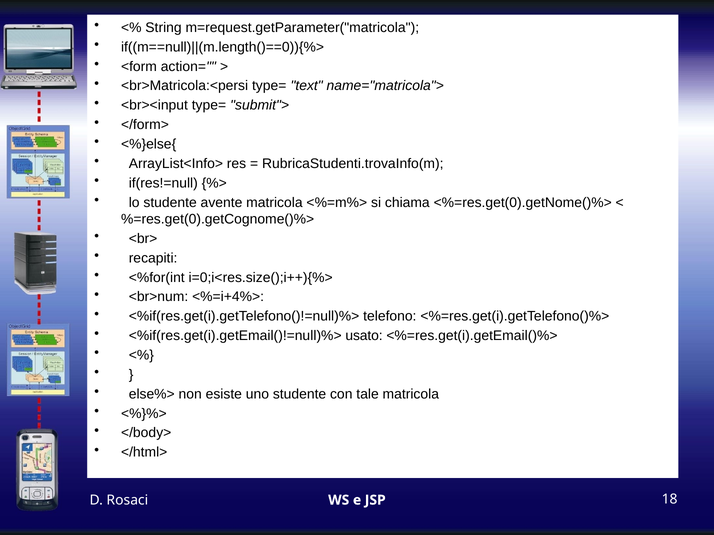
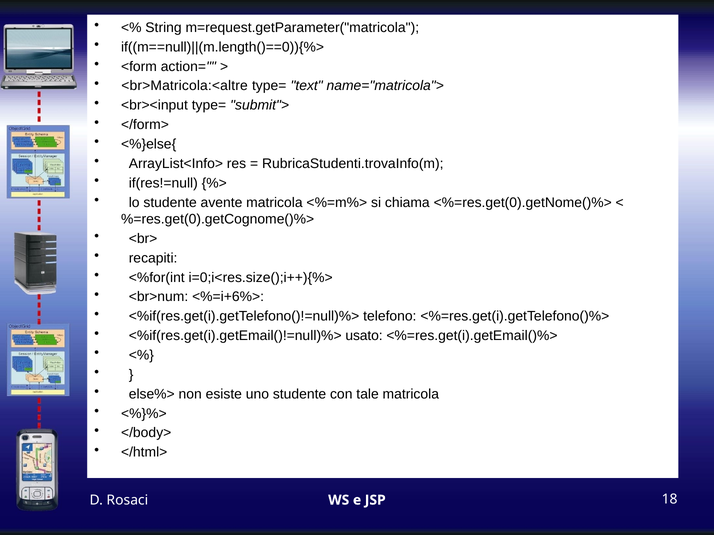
<br>Matricola:<persi: <br>Matricola:<persi -> <br>Matricola:<altre (185, 86)
<%=i+4%>: <%=i+4%> -> <%=i+6%> (228, 297)
